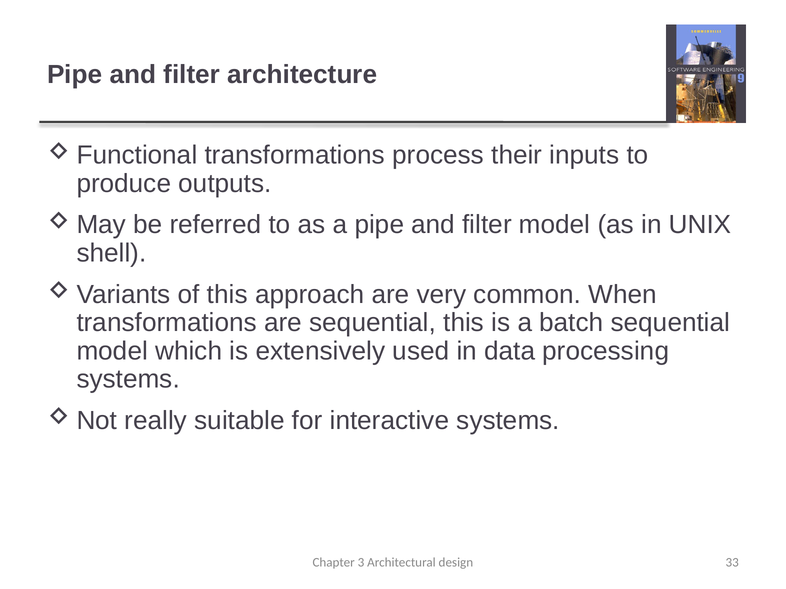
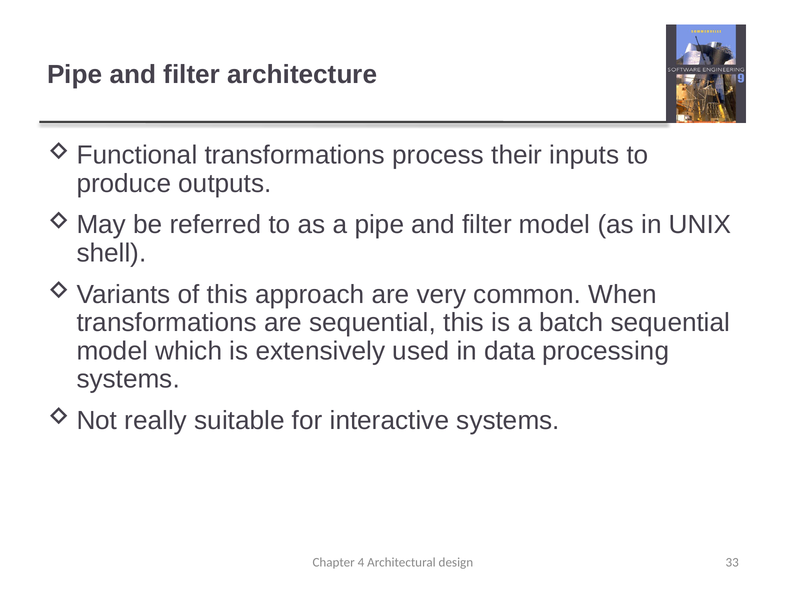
3: 3 -> 4 (361, 563)
